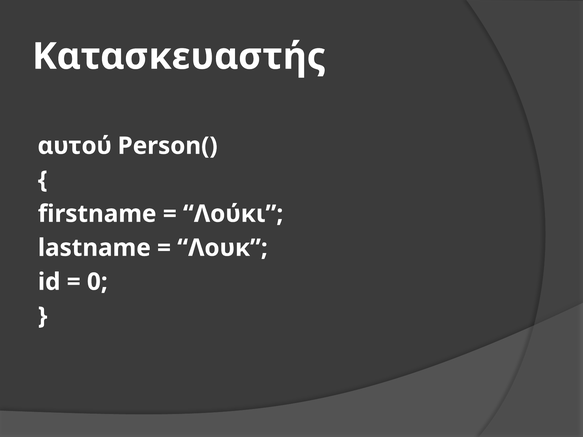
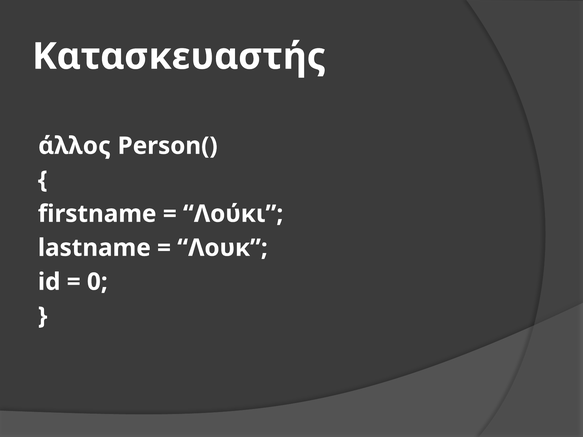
αυτού: αυτού -> άλλος (74, 146)
